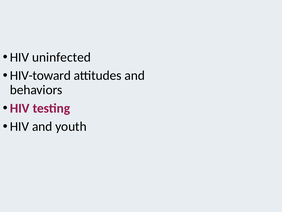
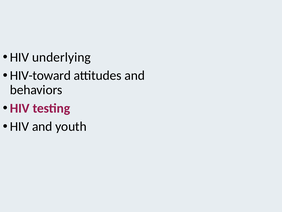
uninfected: uninfected -> underlying (61, 57)
